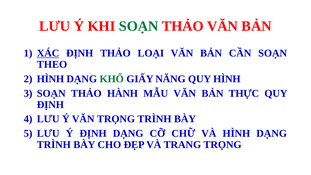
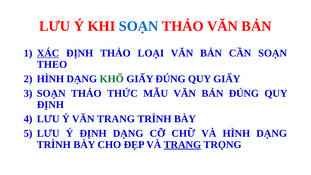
SOẠN colour: green -> blue (139, 26)
GIẤY NĂNG: NĂNG -> ĐÚNG (171, 79)
QUY HÌNH: HÌNH -> GIẤY (227, 79)
HÀNH: HÀNH -> THỨC (122, 93)
BẢN THỰC: THỰC -> ĐÚNG (244, 93)
VĂN TRỌNG: TRỌNG -> TRANG (116, 119)
TRANG underline: none -> present (182, 145)
